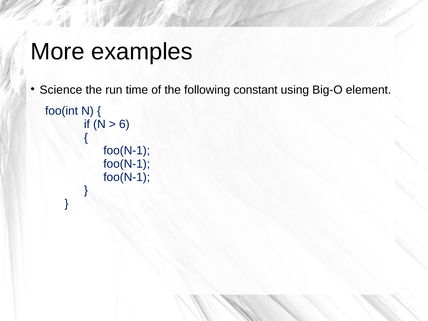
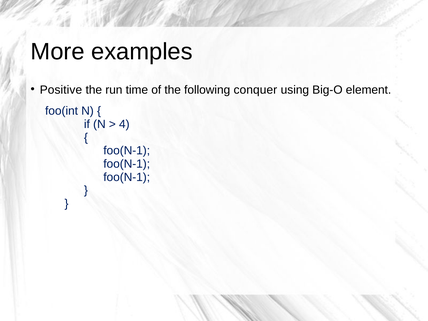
Science: Science -> Positive (61, 90)
constant: constant -> conquer (255, 90)
6: 6 -> 4 (124, 124)
